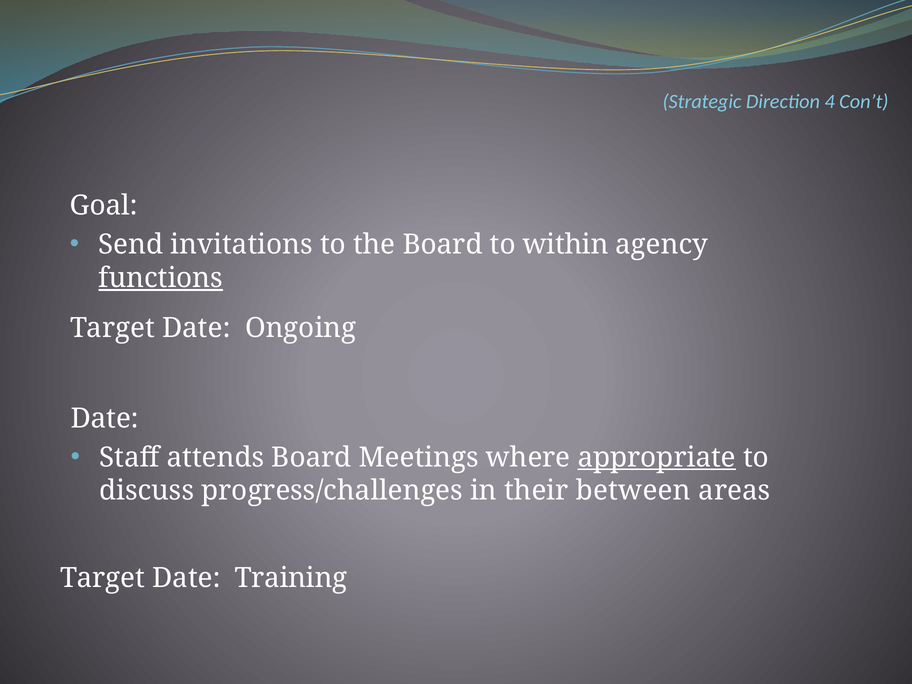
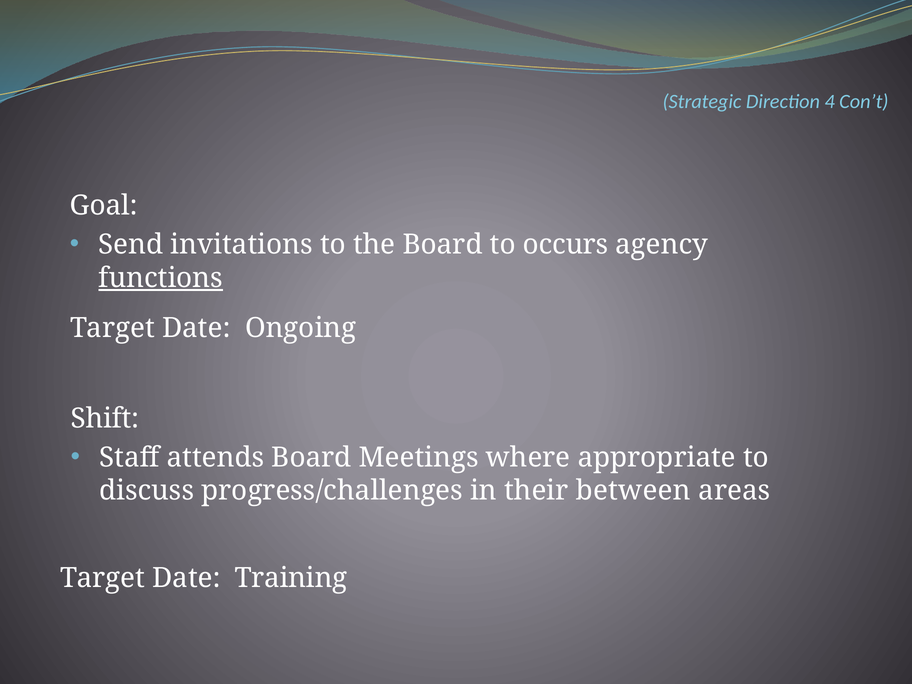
within: within -> occurs (566, 245)
Date: Date -> Shift (105, 418)
appropriate underline: present -> none (657, 457)
